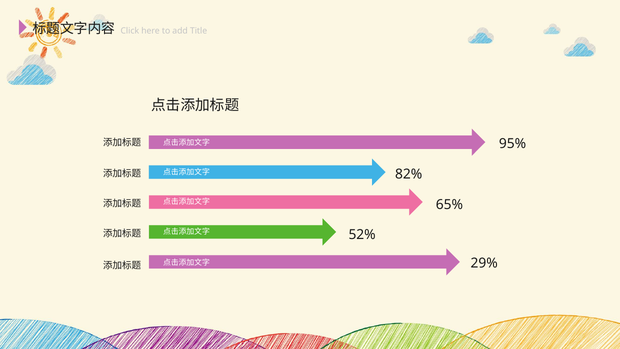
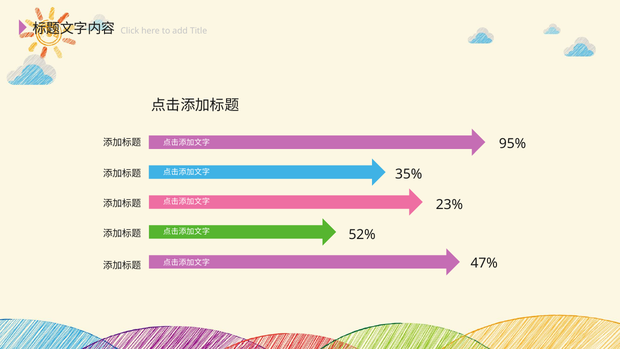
82%: 82% -> 35% (409, 174)
65%: 65% -> 23% (449, 204)
29%: 29% -> 47% (484, 263)
